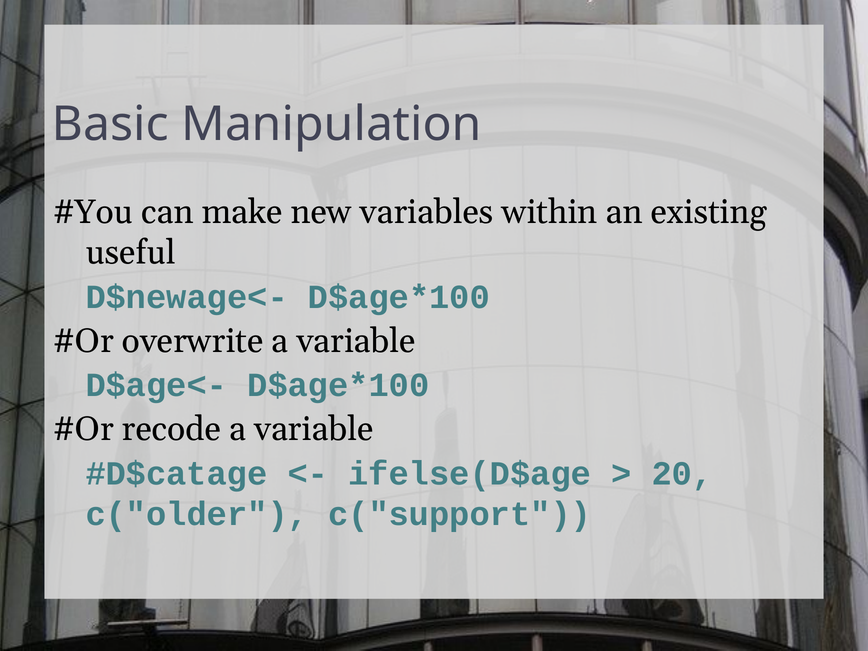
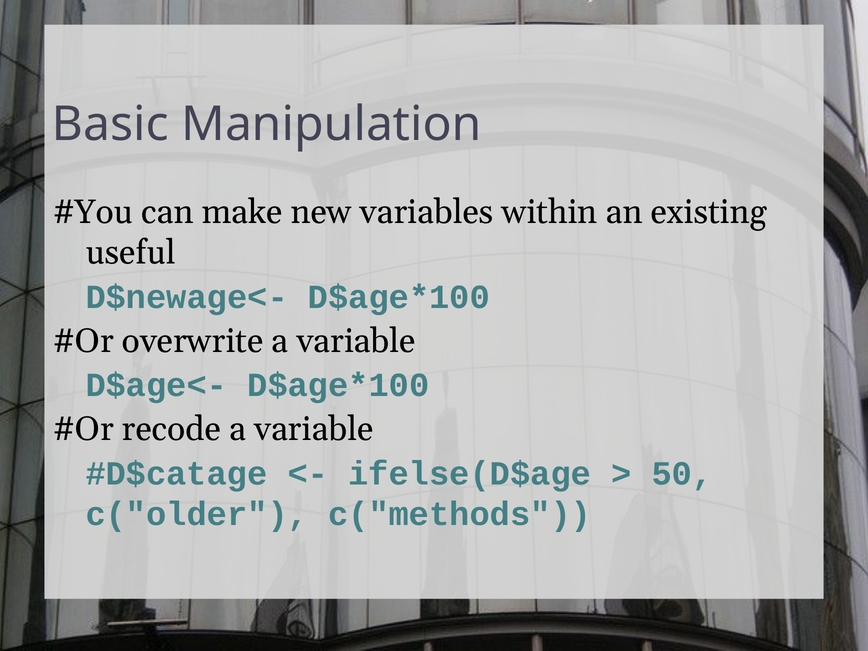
20: 20 -> 50 (682, 474)
c("support: c("support -> c("methods (460, 514)
